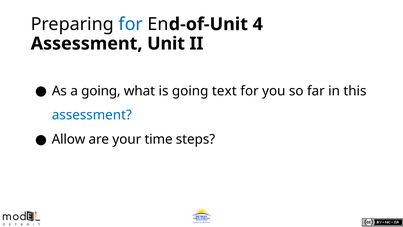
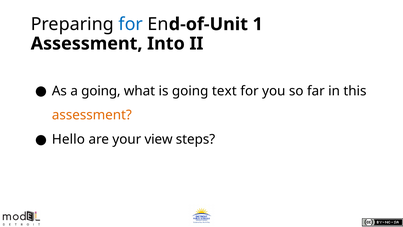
4: 4 -> 1 (258, 24)
Unit: Unit -> Into (166, 44)
assessment colour: blue -> orange (92, 115)
Allow: Allow -> Hello (68, 139)
time: time -> view (159, 139)
